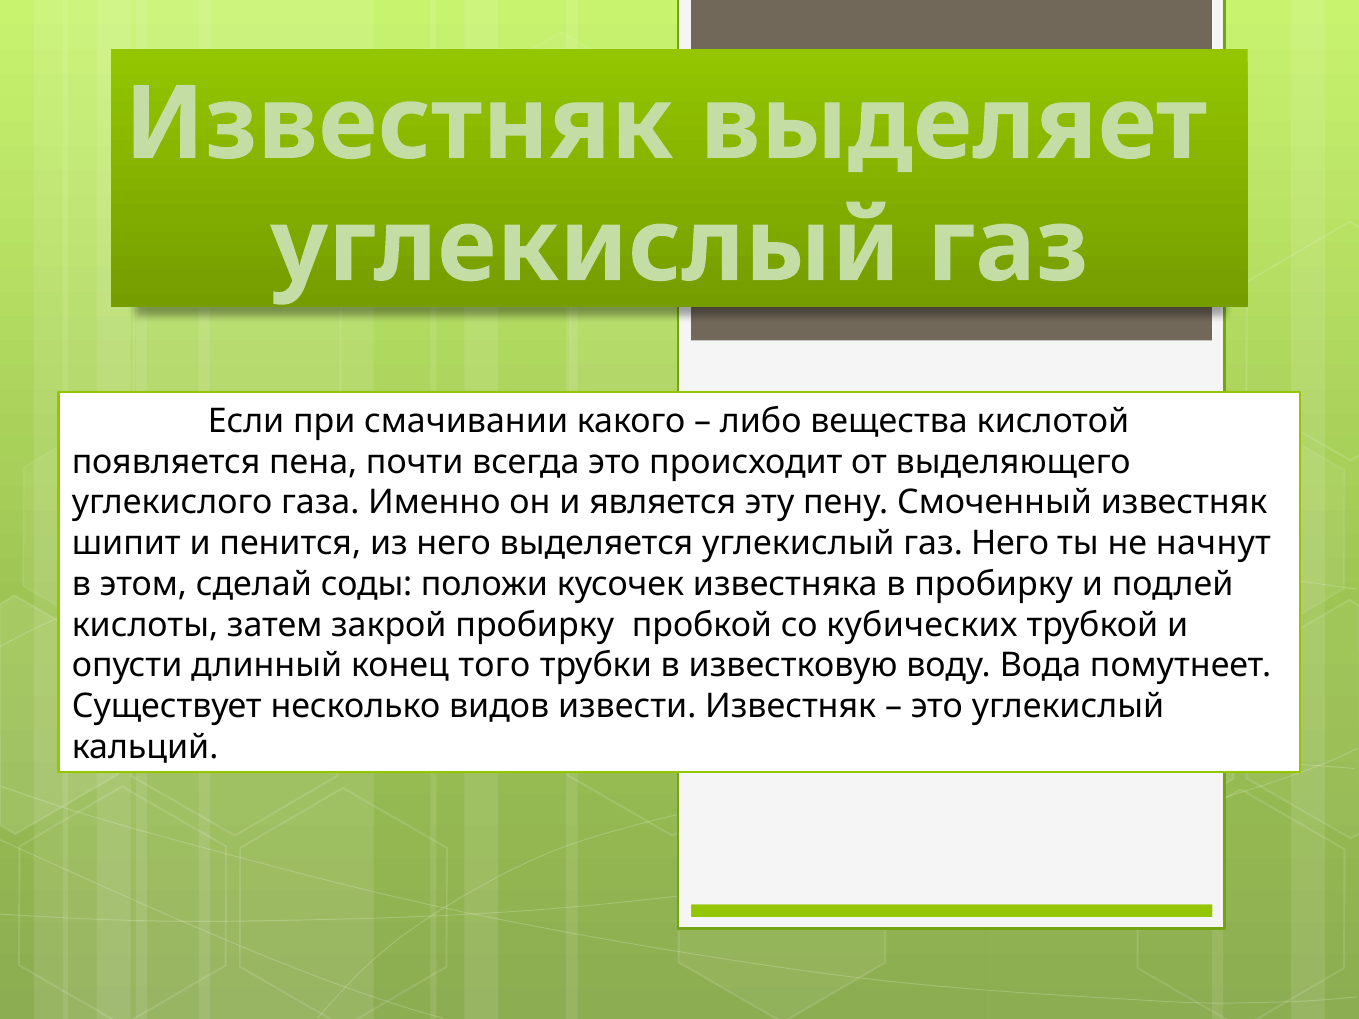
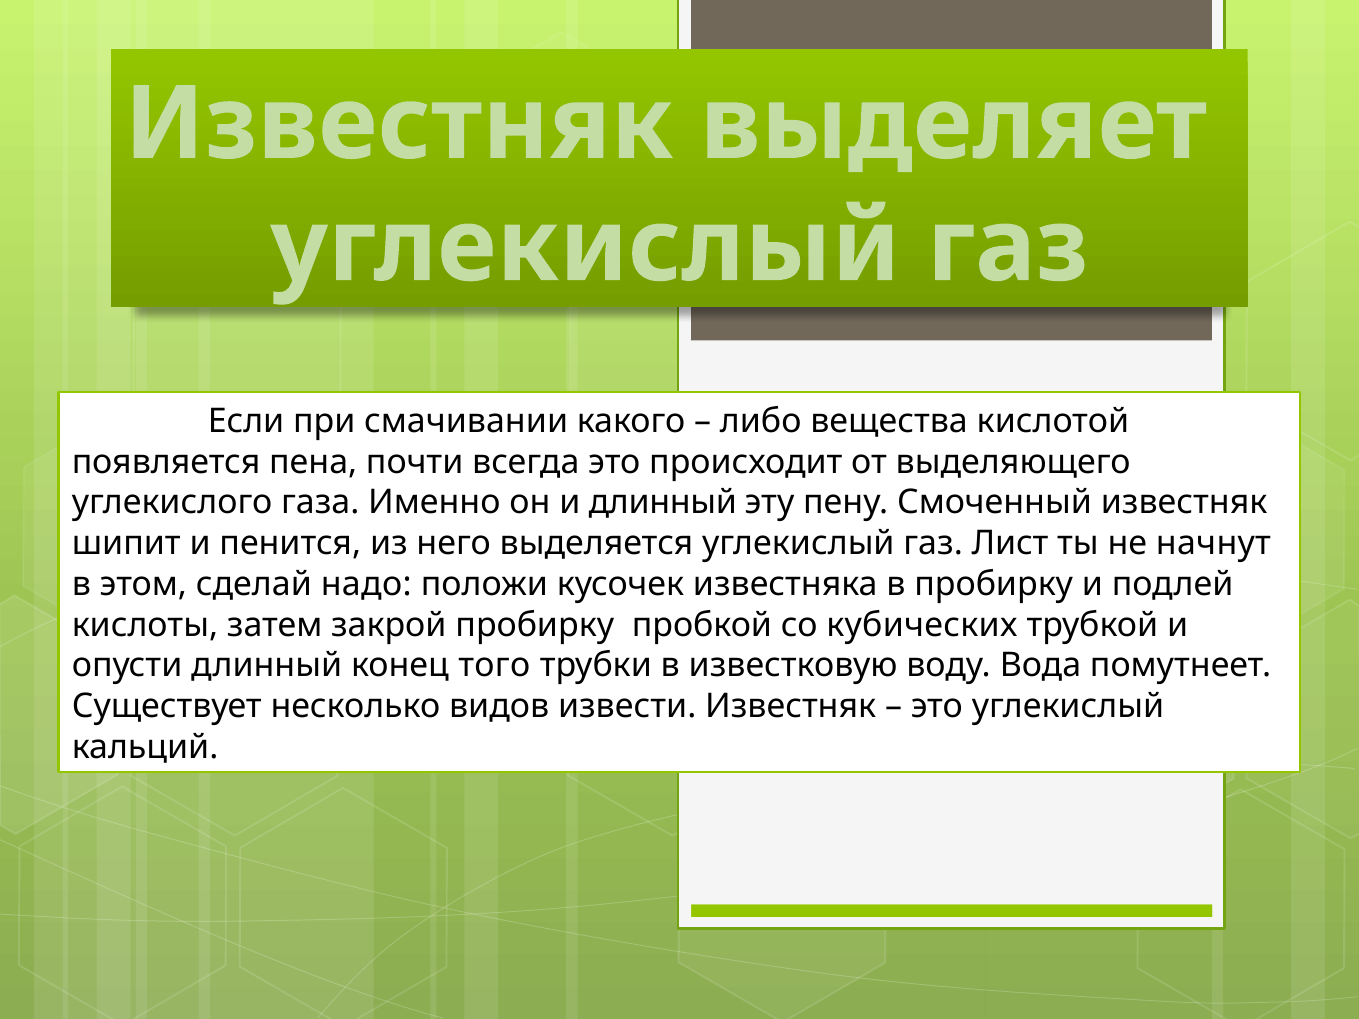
и является: является -> длинный (663, 503)
газ Него: Него -> Лист (1010, 544)
соды: соды -> надо (366, 584)
